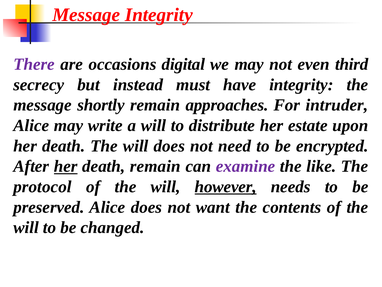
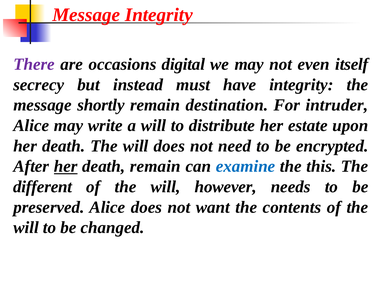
third: third -> itself (352, 64)
approaches: approaches -> destination (227, 105)
examine colour: purple -> blue (246, 166)
like: like -> this (321, 166)
protocol: protocol -> different (43, 186)
however underline: present -> none (226, 186)
